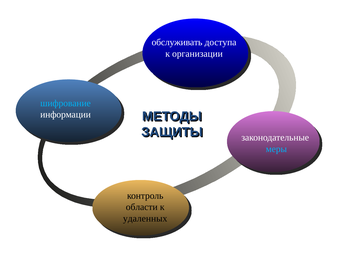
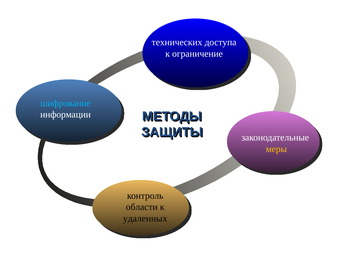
обслуживать: обслуживать -> технических (177, 42)
организации: организации -> ограничение (197, 54)
меры colour: light blue -> yellow (276, 149)
